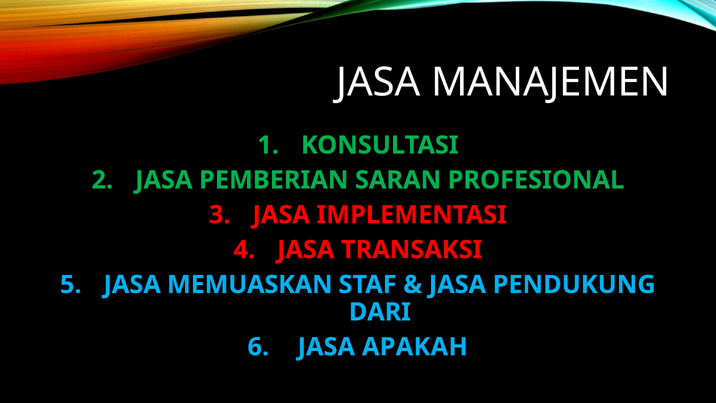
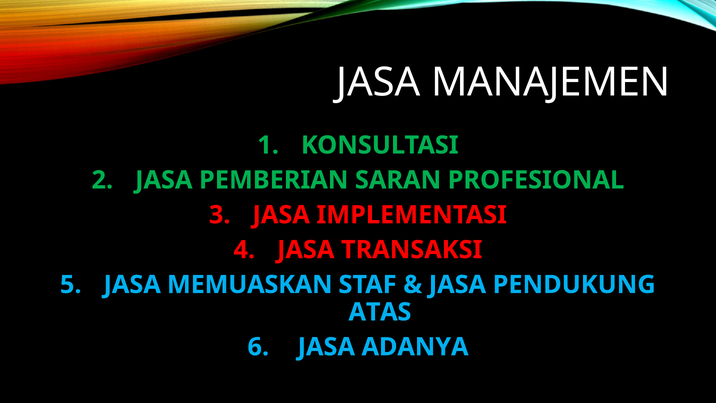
DARI: DARI -> ATAS (380, 312)
APAKAH: APAKAH -> ADANYA (415, 347)
